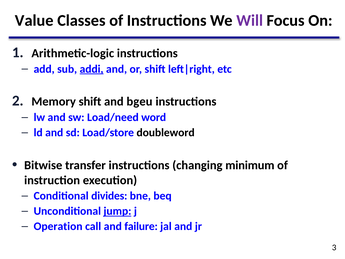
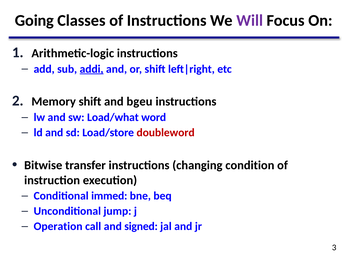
Value: Value -> Going (34, 20)
Load/need: Load/need -> Load/what (113, 117)
doubleword colour: black -> red (166, 132)
minimum: minimum -> condition (250, 165)
divides: divides -> immed (109, 196)
jump underline: present -> none (117, 211)
failure: failure -> signed (141, 226)
